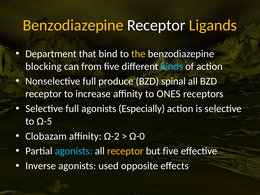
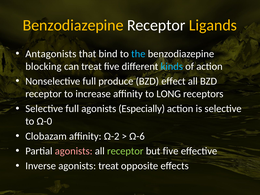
Department: Department -> Antagonists (51, 54)
the colour: yellow -> light blue (138, 54)
can from: from -> treat (91, 66)
spinal: spinal -> effect (173, 81)
ONES: ONES -> LONG (169, 94)
Ω-5: Ω-5 -> Ω-0 (44, 121)
Ω-0: Ω-0 -> Ω-6 (137, 136)
agonists colour: light blue -> pink (74, 151)
receptor colour: yellow -> light green (125, 151)
agonists used: used -> treat (109, 166)
